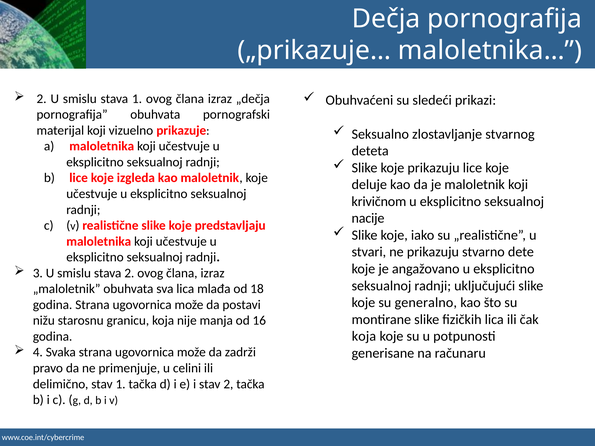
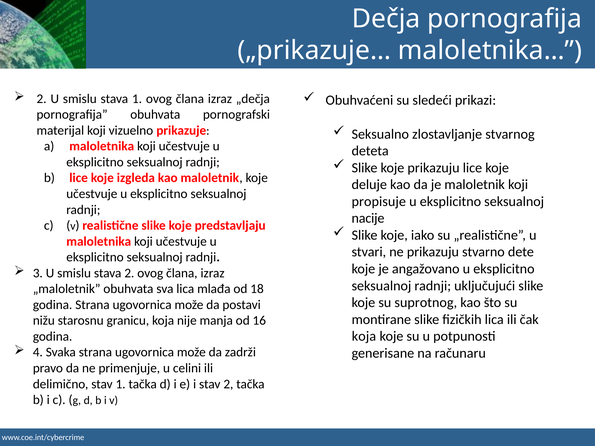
krivičnom: krivičnom -> propisuje (379, 202)
generalno: generalno -> suprotnog (426, 303)
